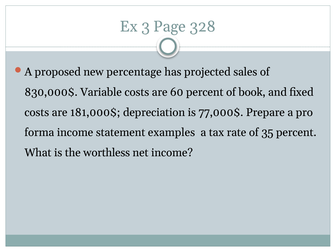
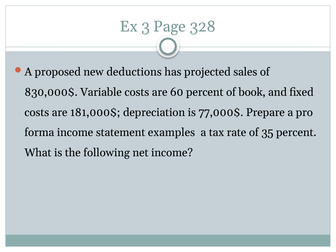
percentage: percentage -> deductions (134, 72)
worthless: worthless -> following (107, 153)
